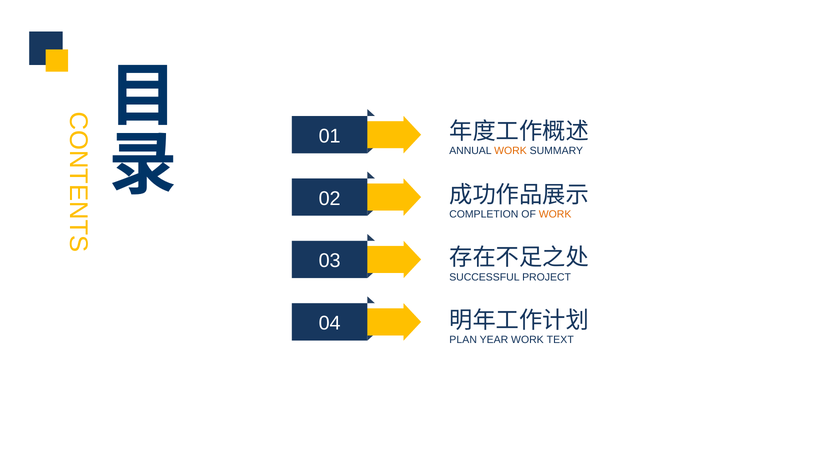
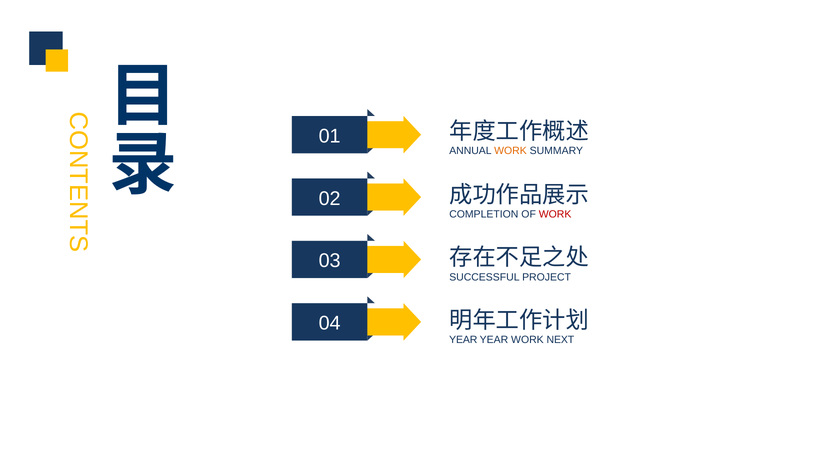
WORK colour: orange -> red (555, 214)
PLAN: PLAN -> YEAR (463, 340)
TEXT: TEXT -> NEXT (560, 340)
